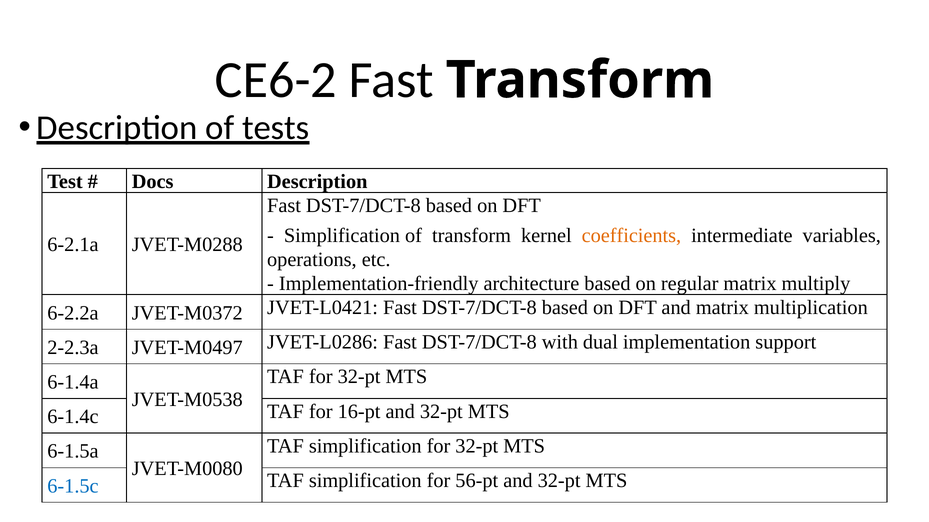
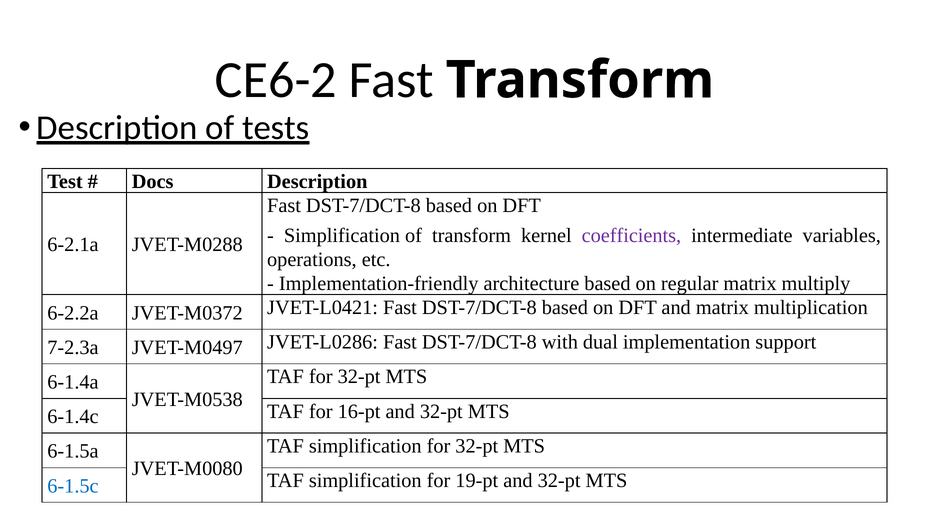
coefficients colour: orange -> purple (631, 236)
2-2.3a: 2-2.3a -> 7-2.3a (73, 348)
56-pt: 56-pt -> 19-pt (477, 481)
